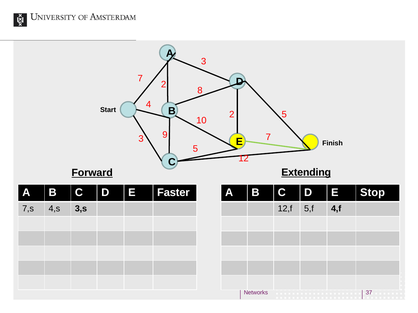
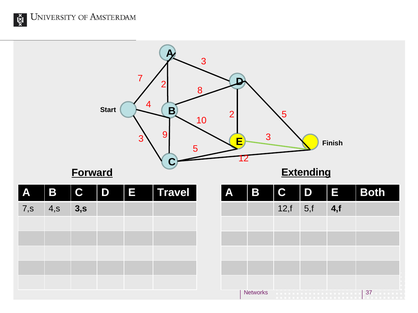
9 7: 7 -> 3 (268, 137)
Faster: Faster -> Travel (173, 193)
Stop: Stop -> Both (373, 193)
